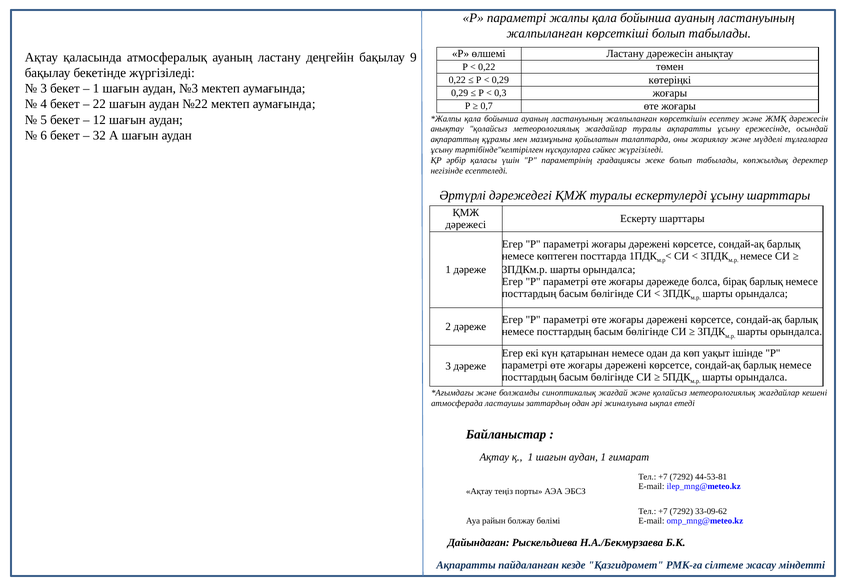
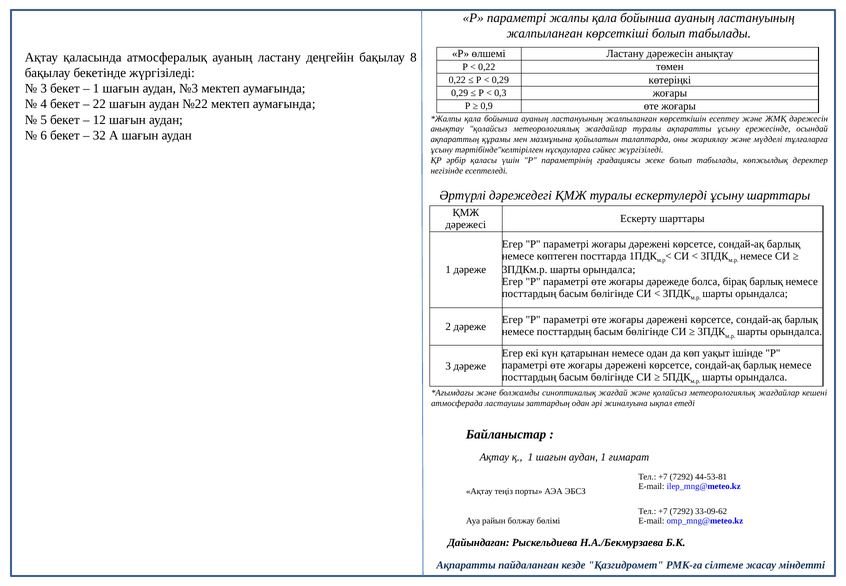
9: 9 -> 8 (413, 57)
0,7: 0,7 -> 0,9 (487, 106)
